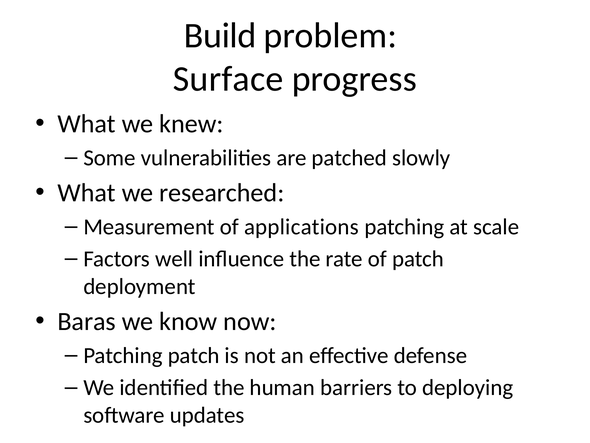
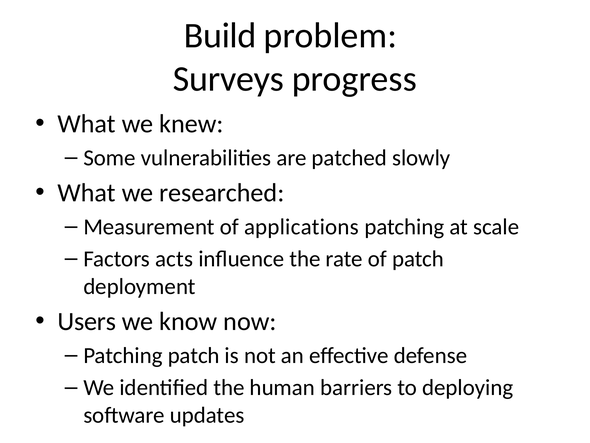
Surface: Surface -> Surveys (228, 79)
well: well -> acts (174, 259)
Baras: Baras -> Users (87, 321)
